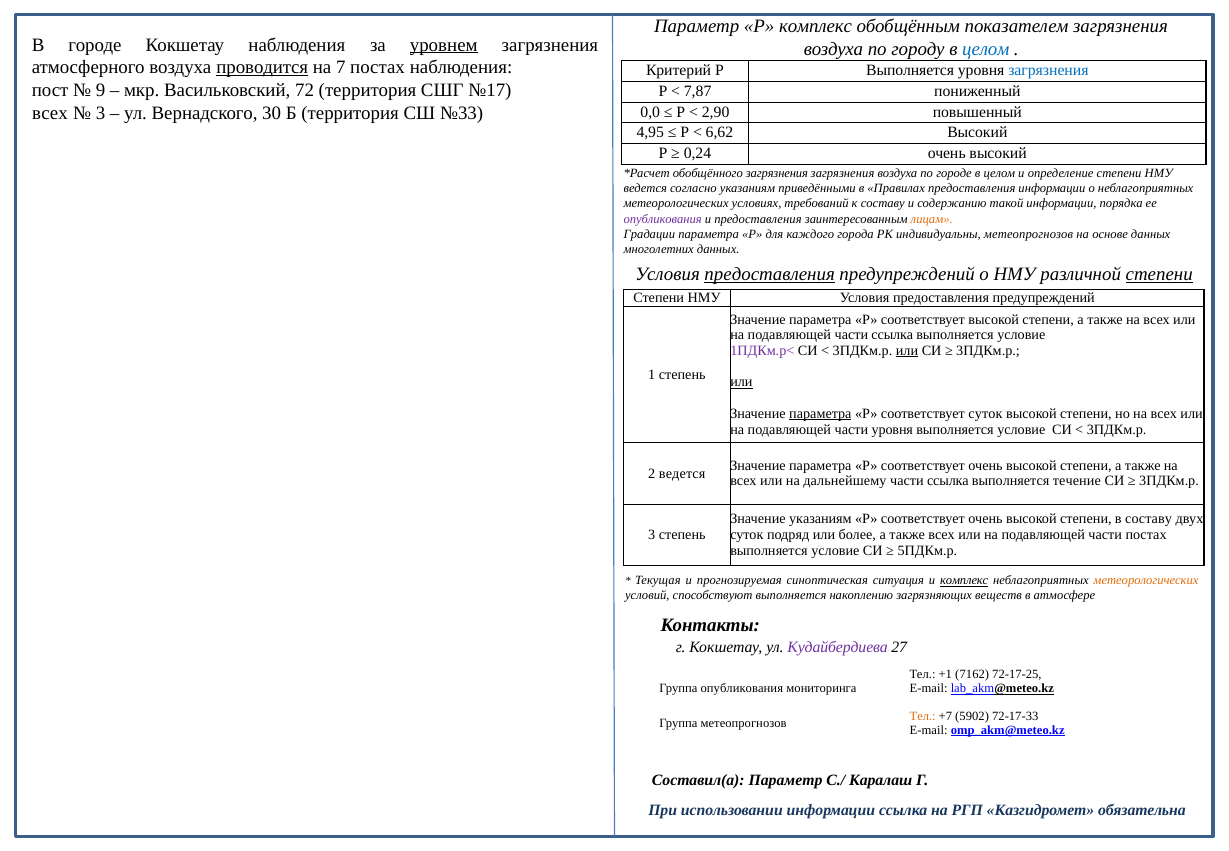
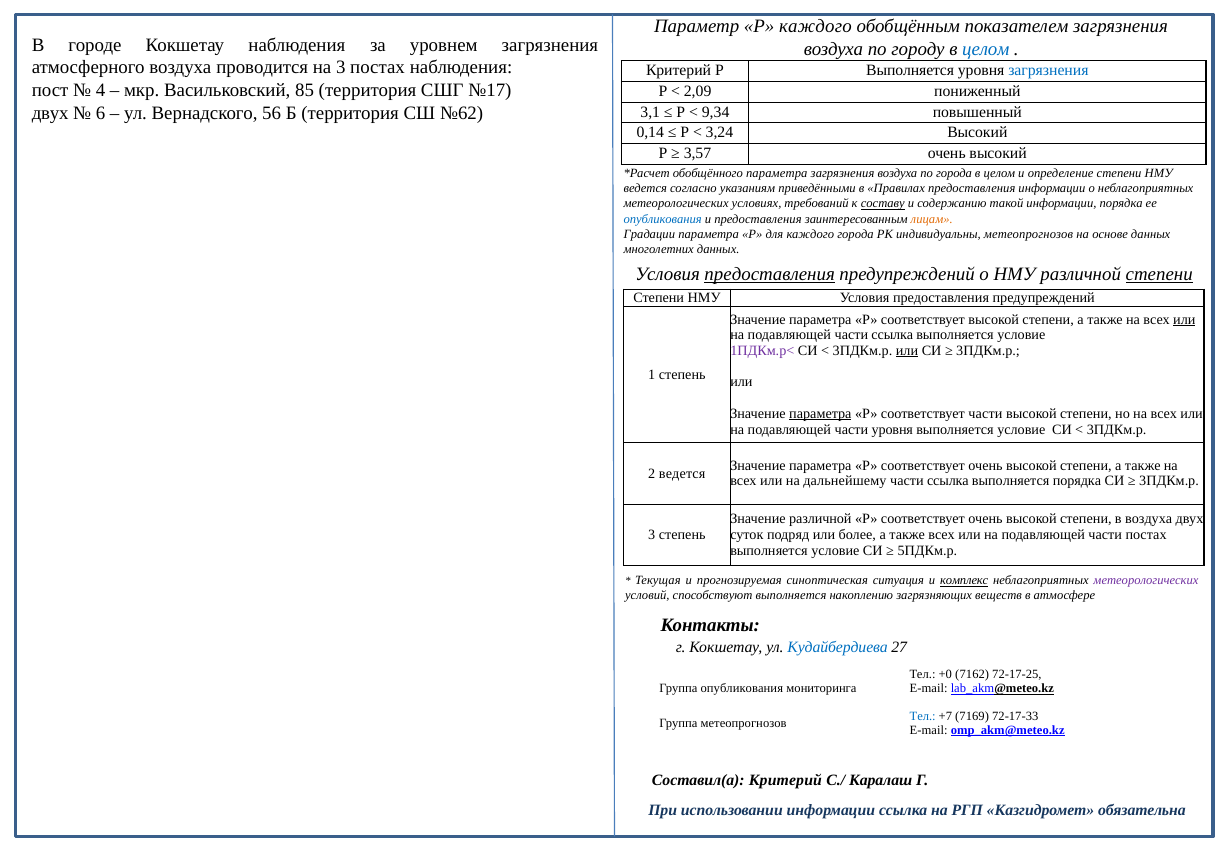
Р комплекс: комплекс -> каждого (815, 26)
уровнем underline: present -> none (444, 45)
проводится underline: present -> none (262, 67)
на 7: 7 -> 3 (341, 67)
9: 9 -> 4 (100, 90)
72: 72 -> 85 (305, 90)
7,87: 7,87 -> 2,09 (698, 91)
всех: всех -> двух (50, 113)
3: 3 -> 6 (100, 113)
30: 30 -> 56 (272, 113)
№33: №33 -> №62 (462, 113)
0,0: 0,0 -> 3,1 (650, 112)
2,90: 2,90 -> 9,34 (716, 112)
4,95: 4,95 -> 0,14 (650, 133)
6,62: 6,62 -> 3,24 (719, 133)
0,24: 0,24 -> 3,57 (697, 153)
обобщённого загрязнения: загрязнения -> параметра (777, 174)
по городе: городе -> города (954, 174)
составу underline: none -> present (883, 204)
опубликования colour: purple -> blue (663, 219)
или underline: none -> present (1184, 319)
или underline: present -> none (741, 382)
соответствует суток: суток -> части (985, 414)
выполняется течение: течение -> порядка (1077, 481)
Значение указаниям: указаниям -> различной (820, 519)
в составу: составу -> воздуха (1149, 519)
метеорологических colour: orange -> purple (1146, 581)
Кудайбердиева colour: purple -> blue (838, 647)
+1: +1 -> +0 (945, 674)
Тел colour: orange -> blue (923, 716)
5902: 5902 -> 7169 (972, 716)
Составил(а Параметр: Параметр -> Критерий (785, 780)
